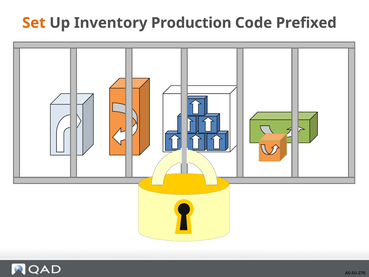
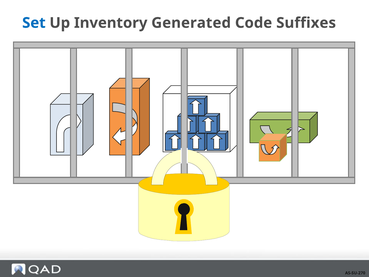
Set colour: orange -> blue (34, 23)
Production: Production -> Generated (191, 23)
Prefixed: Prefixed -> Suffixes (306, 23)
